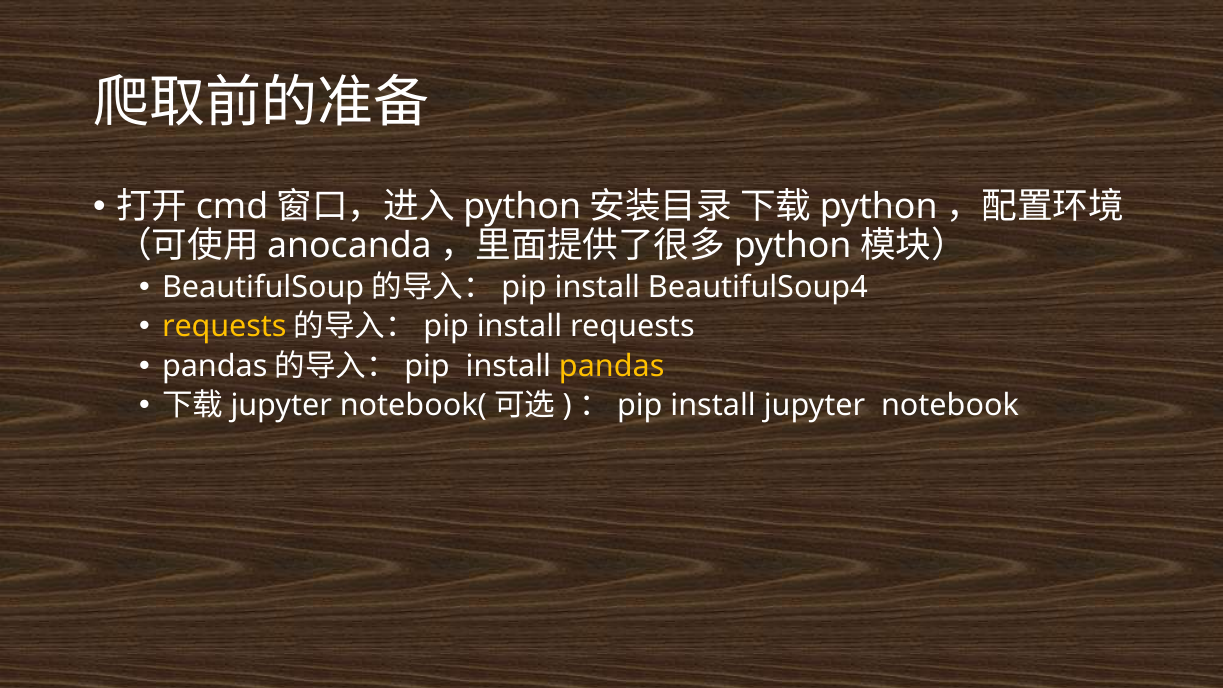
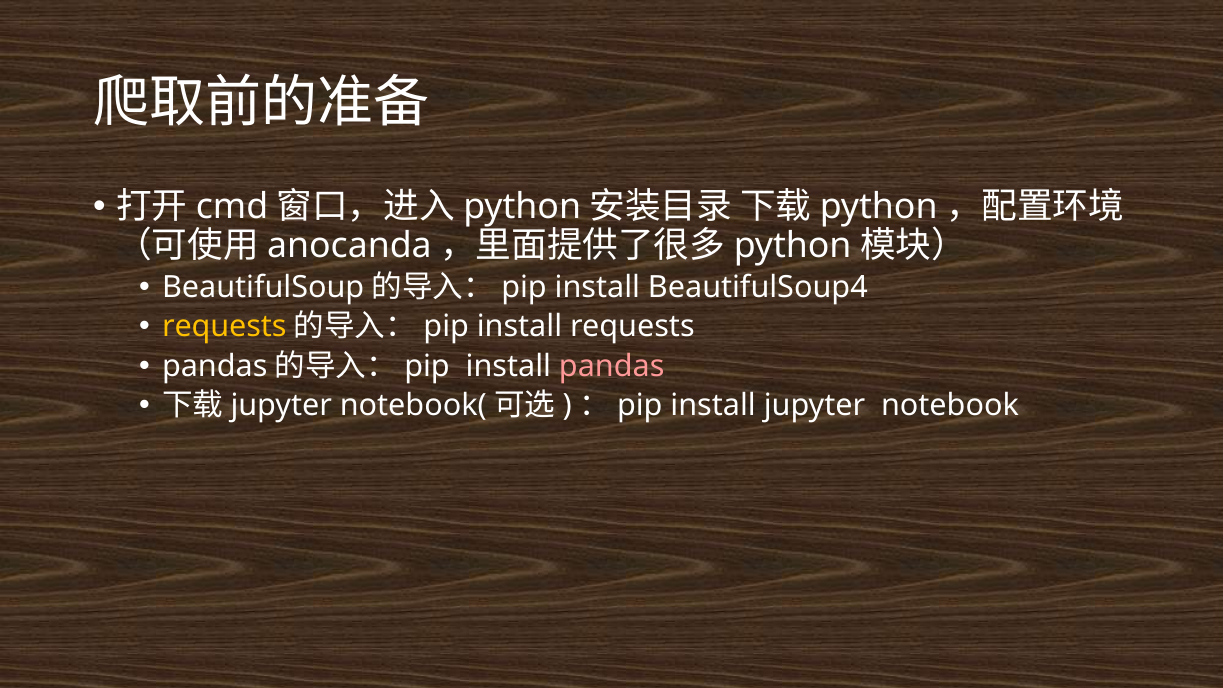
pandas colour: yellow -> pink (612, 366)
